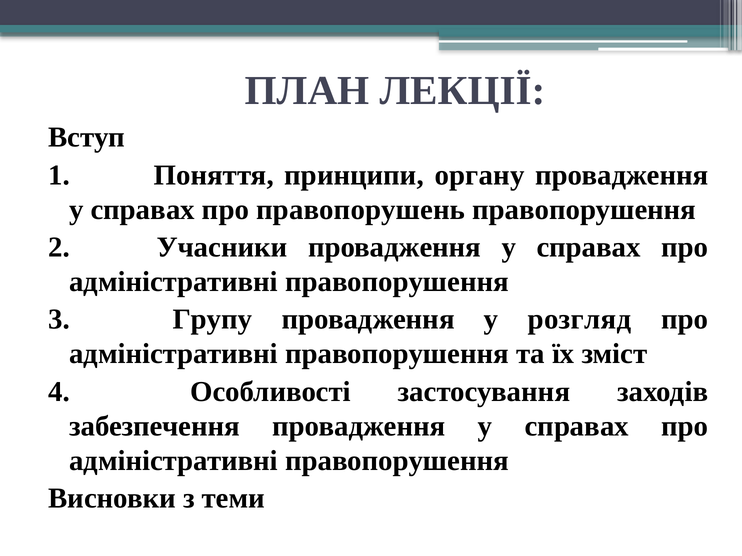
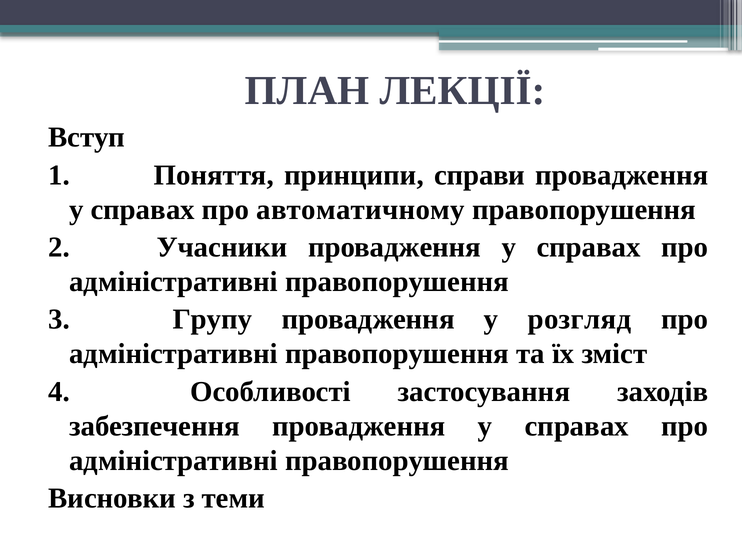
органу: органу -> справи (480, 175)
правопорушень: правопорушень -> автоматичному (361, 210)
